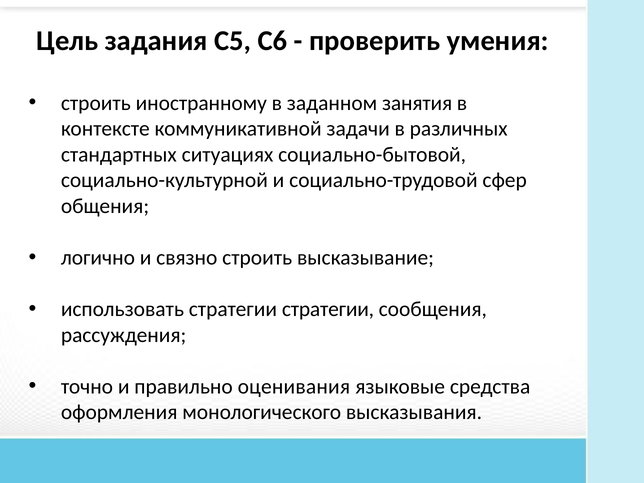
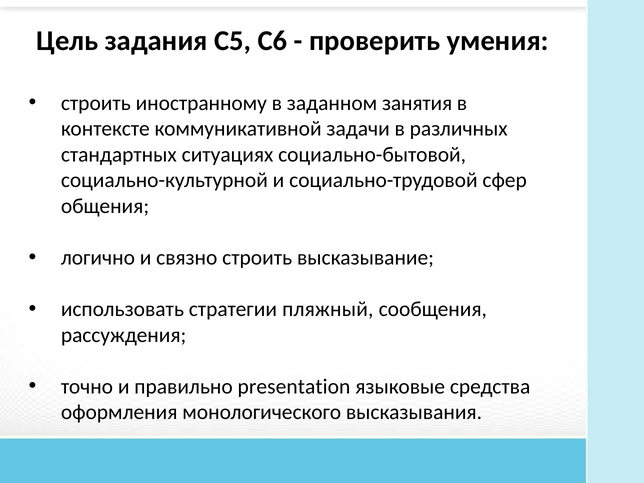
стратегии стратегии: стратегии -> пляжный (328, 309)
оценивания: оценивания -> presentation (294, 386)
